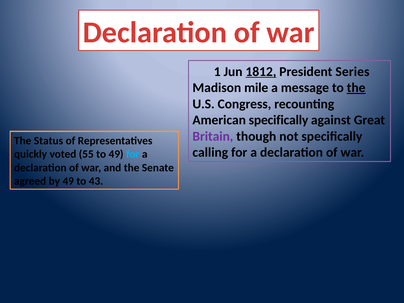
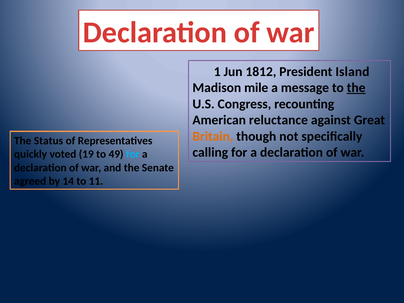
1812 underline: present -> none (261, 72)
Series: Series -> Island (352, 72)
American specifically: specifically -> reluctance (278, 120)
Britain colour: purple -> orange (213, 136)
55: 55 -> 19 (86, 154)
by 49: 49 -> 14 (68, 181)
43: 43 -> 11 (96, 181)
